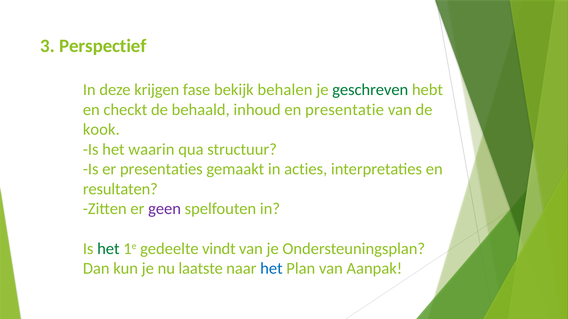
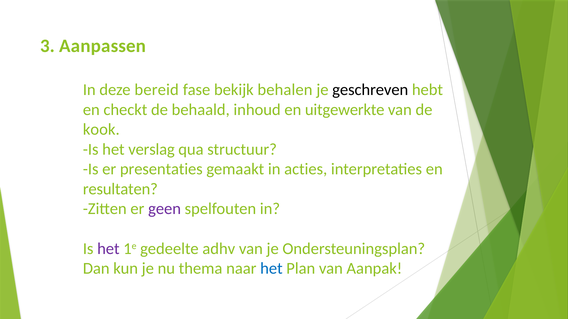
Perspectief: Perspectief -> Aanpassen (103, 46)
krijgen: krijgen -> bereid (157, 90)
geschreven colour: green -> black (370, 90)
presentatie: presentatie -> uitgewerkte (345, 110)
waarin: waarin -> verslag (152, 150)
het colour: green -> purple (108, 249)
vindt: vindt -> adhv (219, 249)
laatste: laatste -> thema (201, 269)
